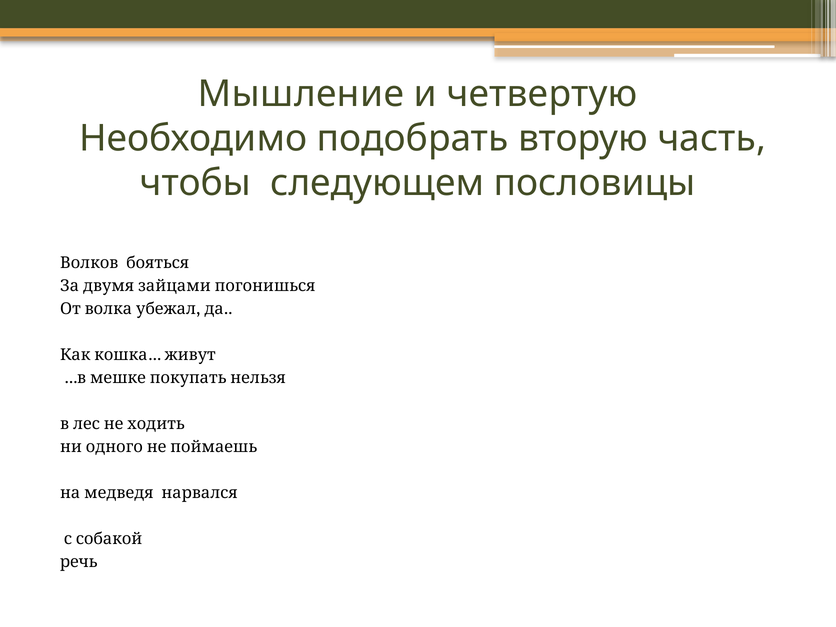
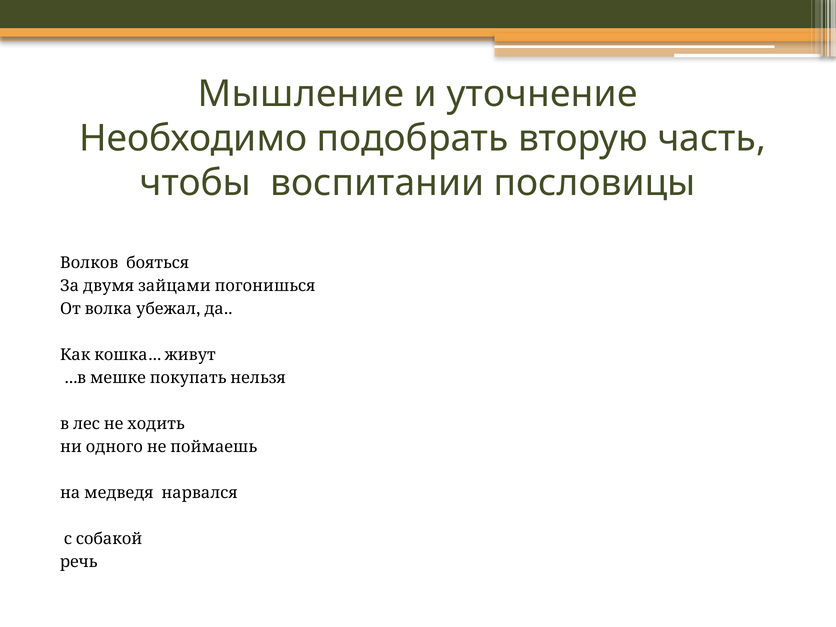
четвертую: четвертую -> уточнение (542, 94)
следующем: следующем -> воспитании (377, 183)
